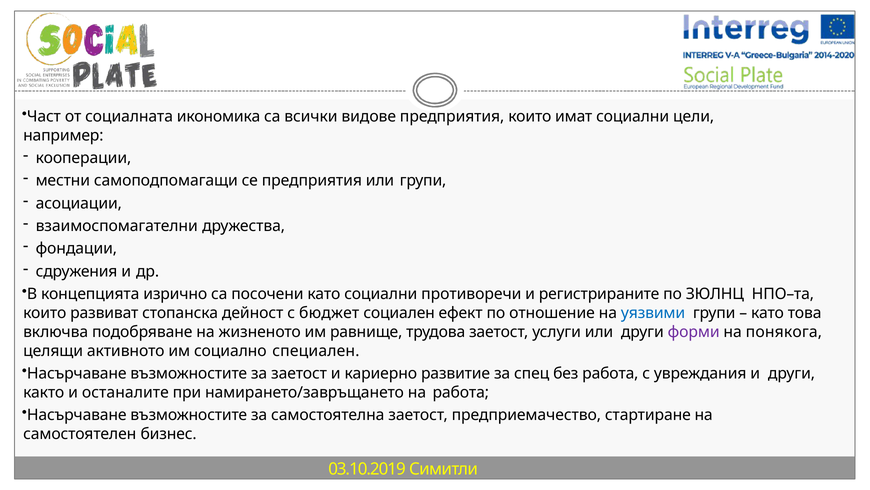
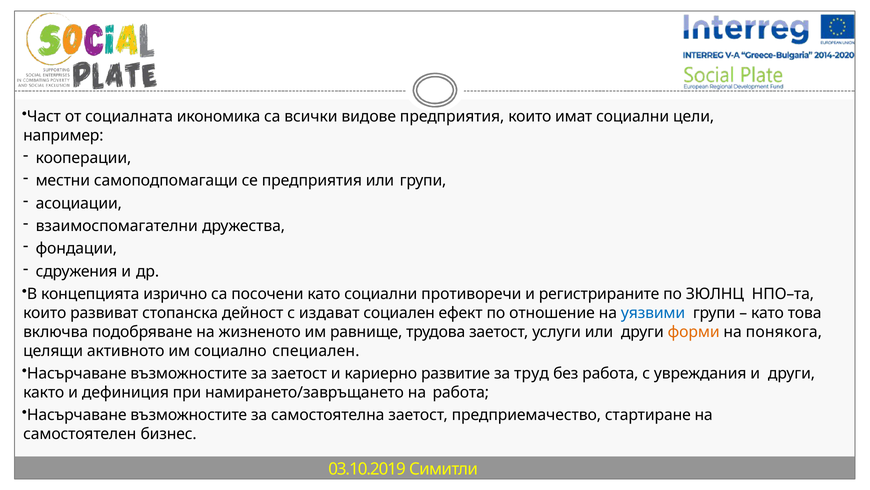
бюджет: бюджет -> издават (329, 313)
форми colour: purple -> orange (694, 332)
спец: спец -> труд (532, 373)
останалите: останалите -> дефиниция (125, 392)
